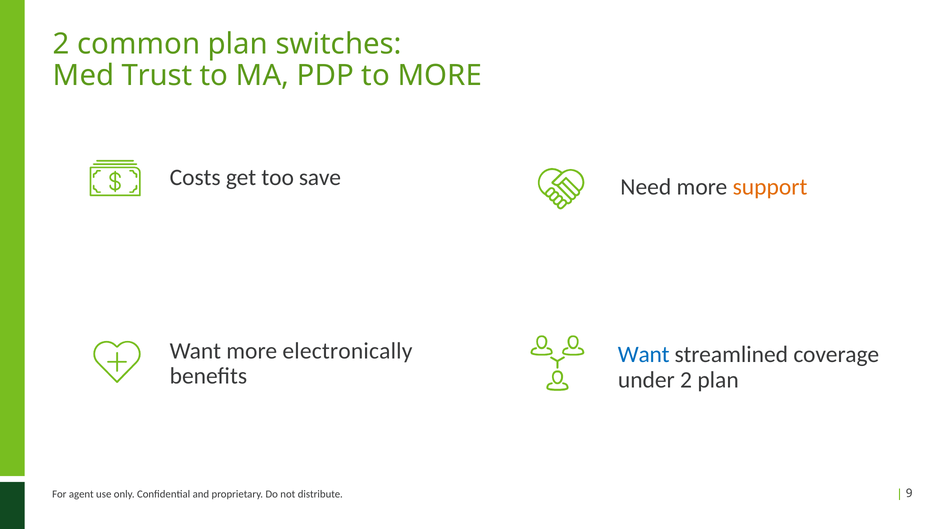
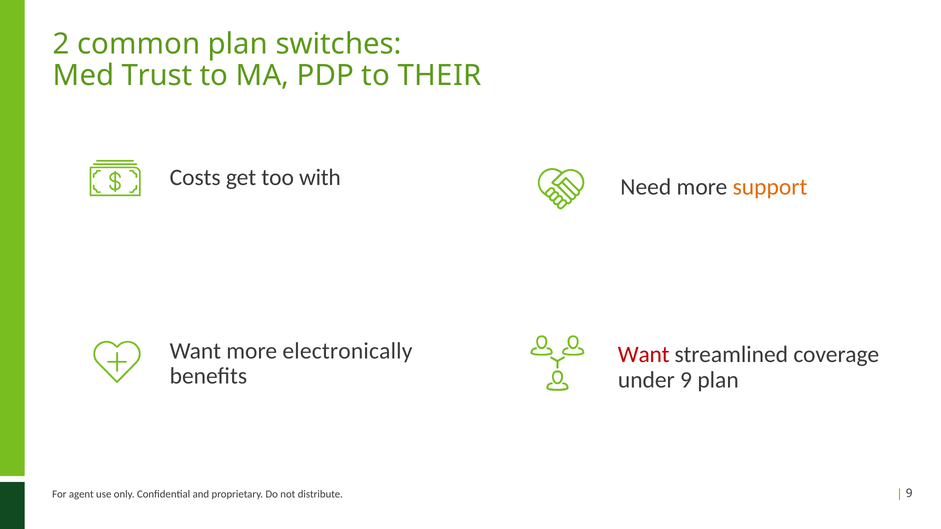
to MORE: MORE -> THEIR (440, 76)
save: save -> with (320, 178)
Want colour: blue -> red (644, 355)
under 2: 2 -> 9 (686, 380)
